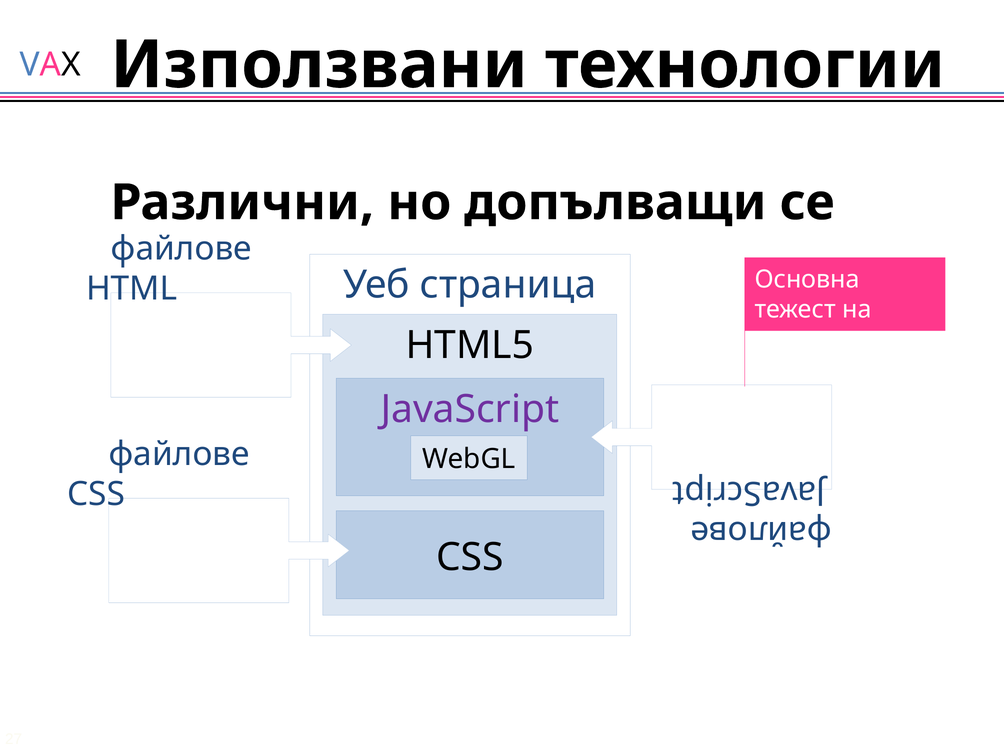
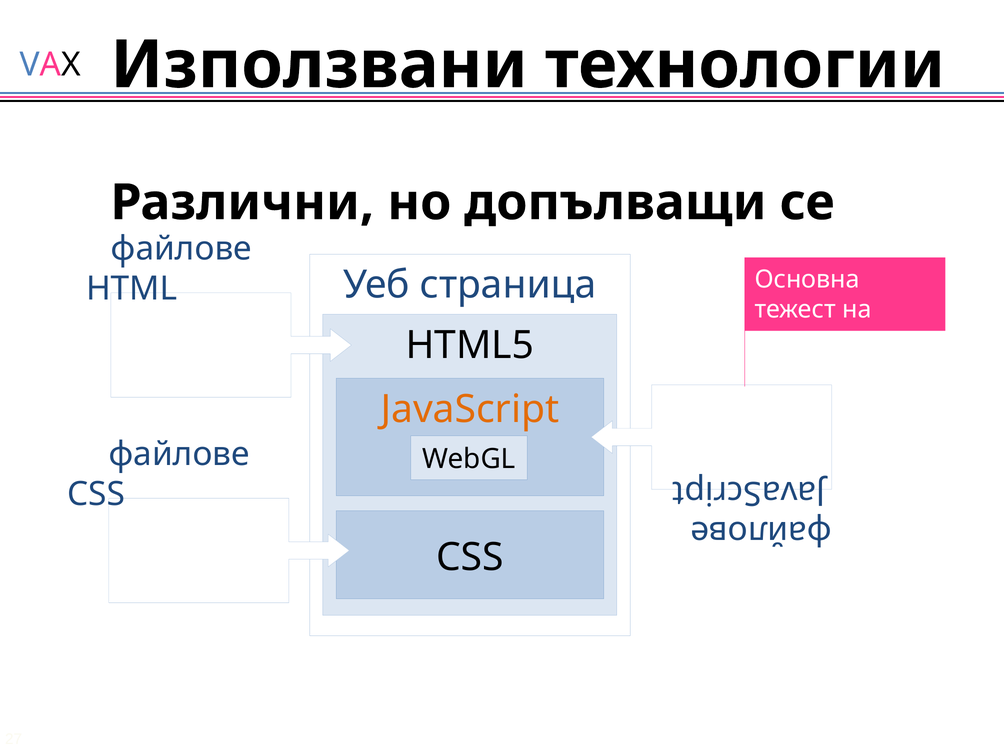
JavaScript colour: purple -> orange (470, 409)
